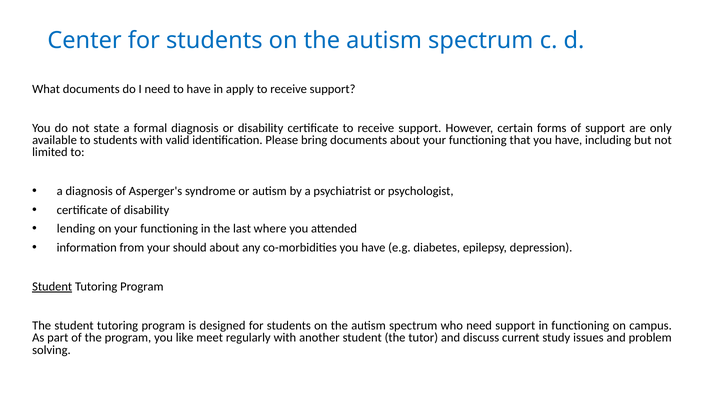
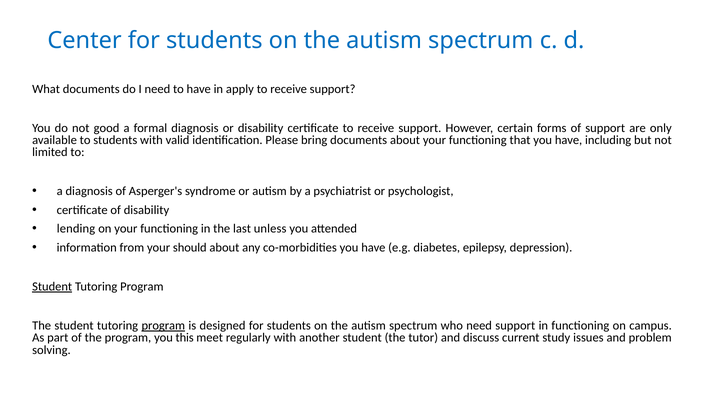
state: state -> good (107, 128)
where: where -> unless (270, 229)
program underline: none -> present (163, 325)
like: like -> this (185, 337)
